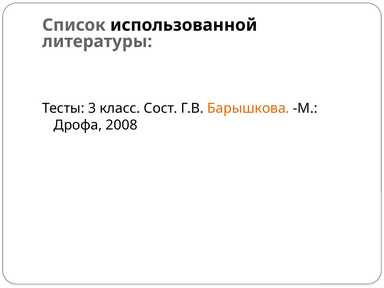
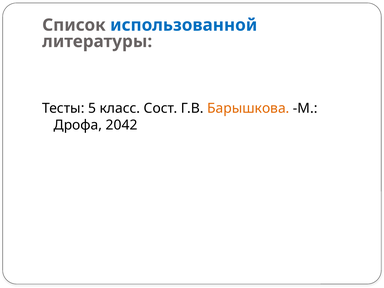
использованной colour: black -> blue (184, 25)
3: 3 -> 5 (92, 108)
2008: 2008 -> 2042 (122, 125)
